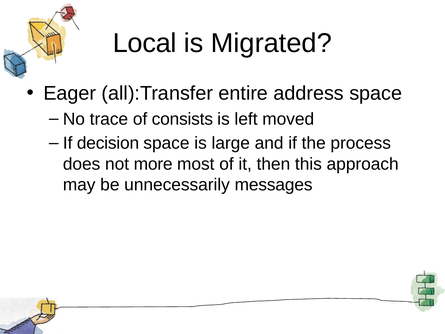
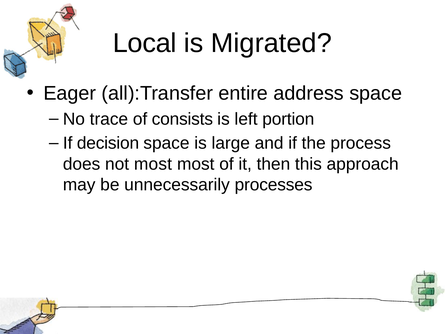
moved: moved -> portion (288, 119)
not more: more -> most (153, 164)
messages: messages -> processes (274, 185)
